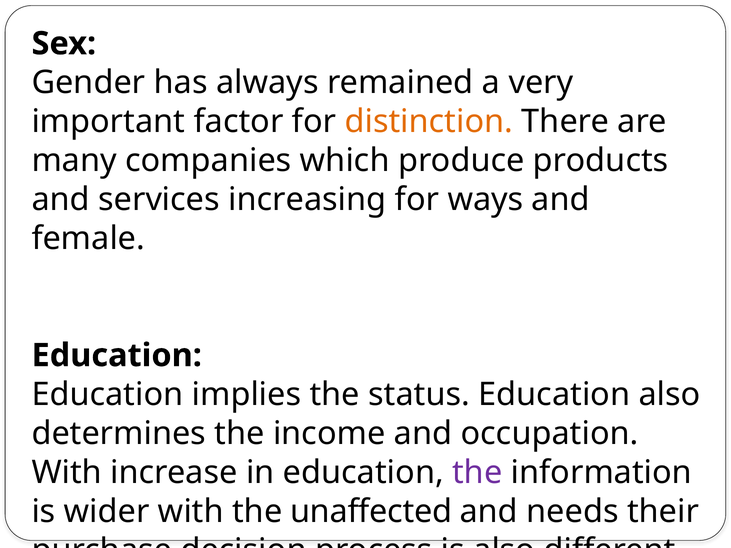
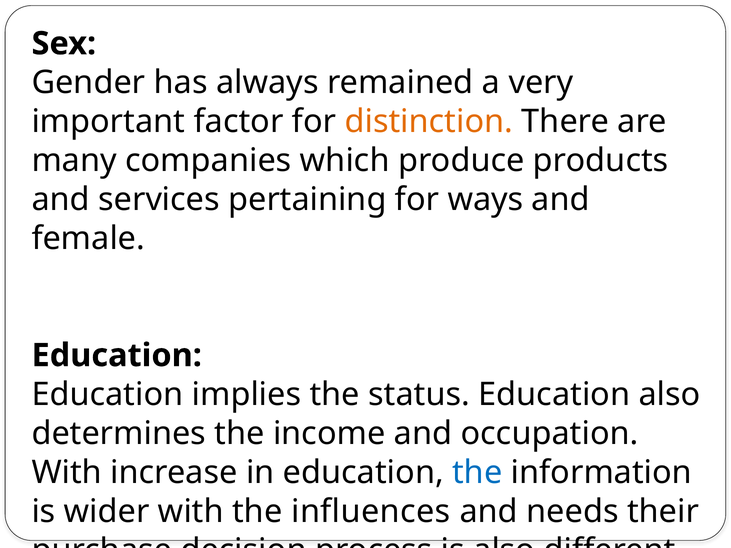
increasing: increasing -> pertaining (307, 200)
the colour: purple -> blue (477, 473)
unaffected: unaffected -> influences (371, 512)
